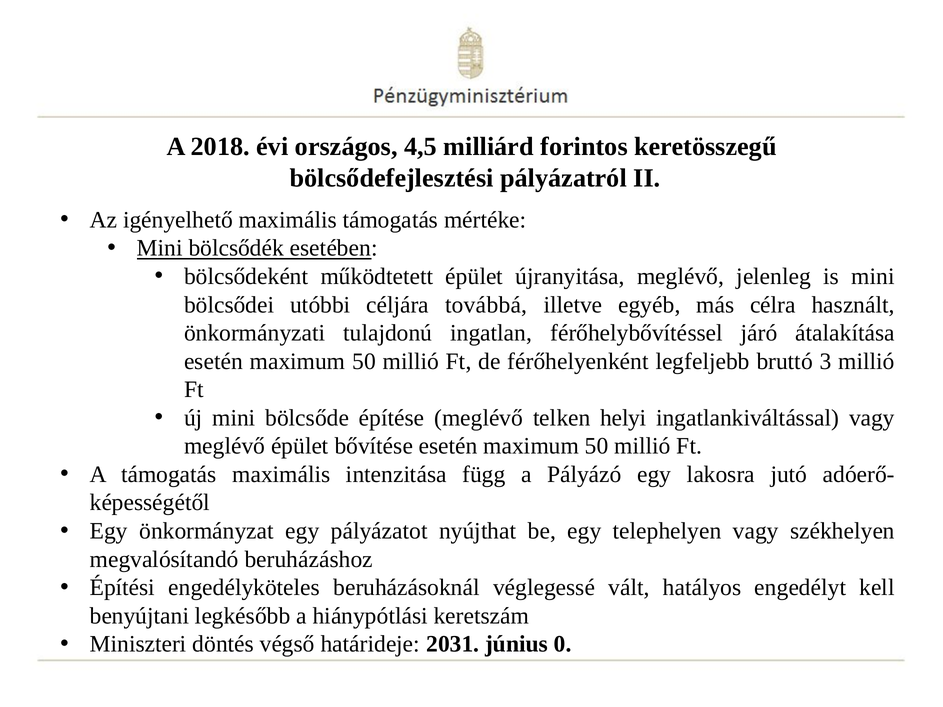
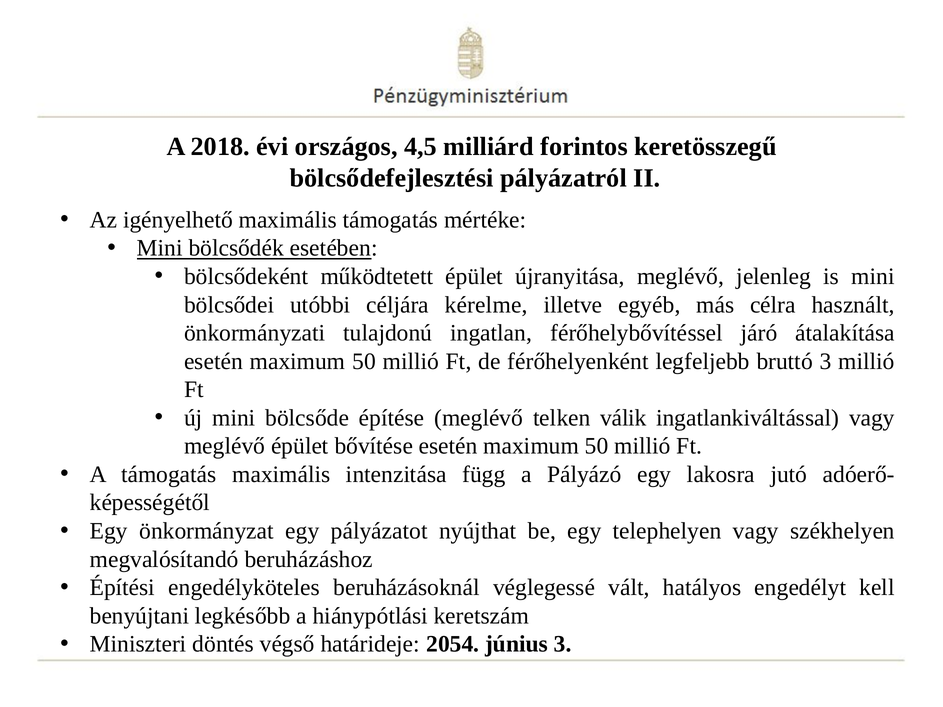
továbbá: továbbá -> kérelme (486, 305)
helyi: helyi -> válik (623, 418)
2031: 2031 -> 2054 (453, 644)
június 0: 0 -> 3 (563, 644)
